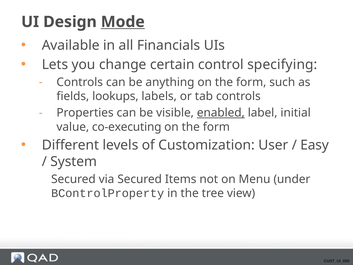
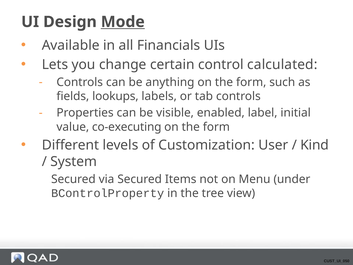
specifying: specifying -> calculated (282, 65)
enabled underline: present -> none (221, 113)
Easy: Easy -> Kind (315, 145)
